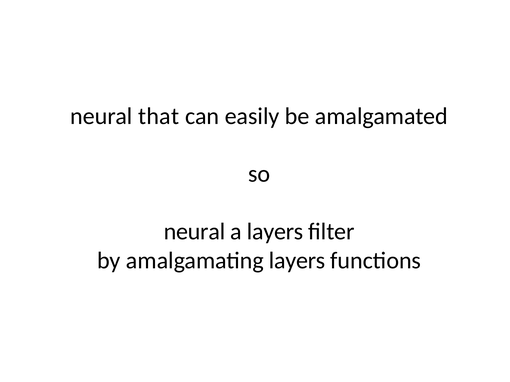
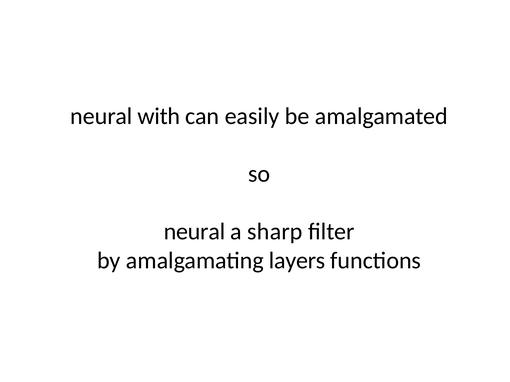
that: that -> with (159, 116)
a layers: layers -> sharp (275, 232)
